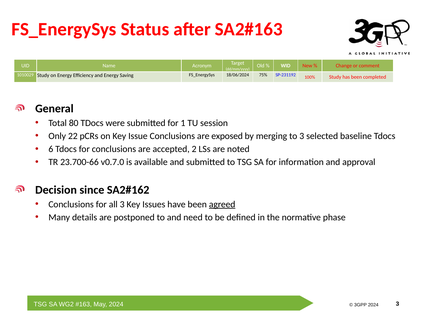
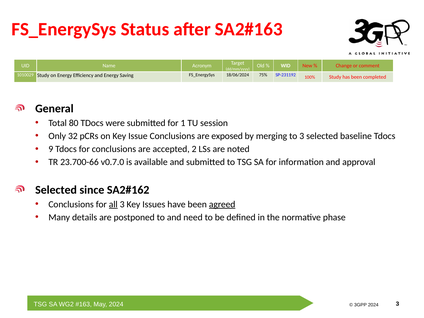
22: 22 -> 32 (73, 136)
6: 6 -> 9 (51, 149)
Decision: Decision -> Selected (56, 190)
all underline: none -> present (113, 204)
